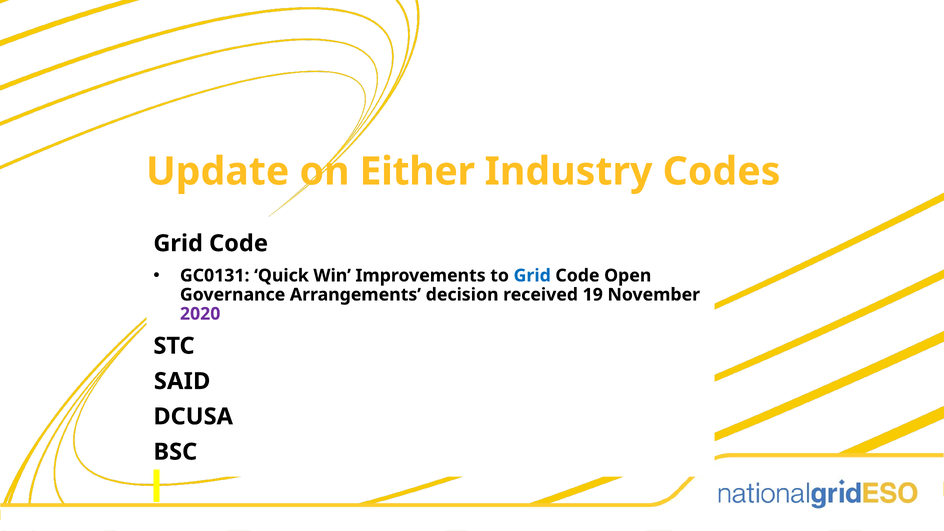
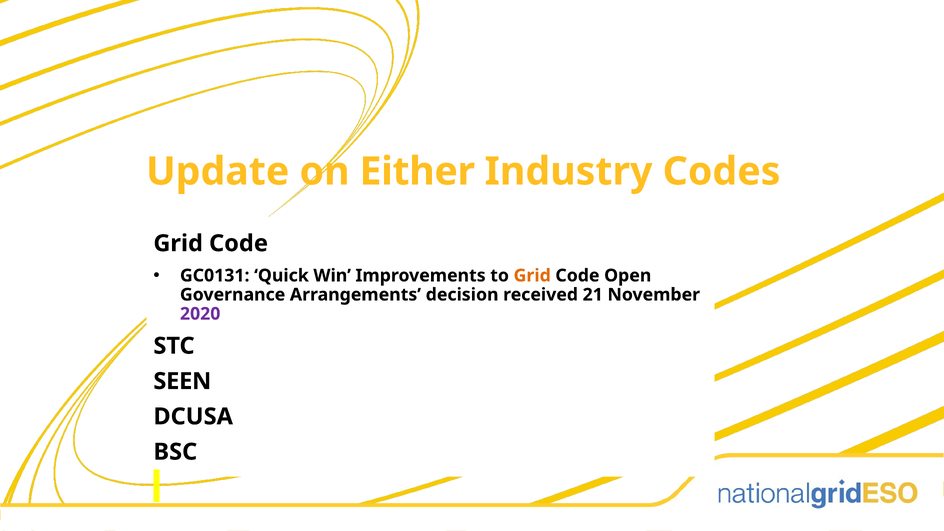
Grid colour: blue -> orange (532, 276)
19: 19 -> 21 (593, 295)
SAID: SAID -> SEEN (182, 381)
